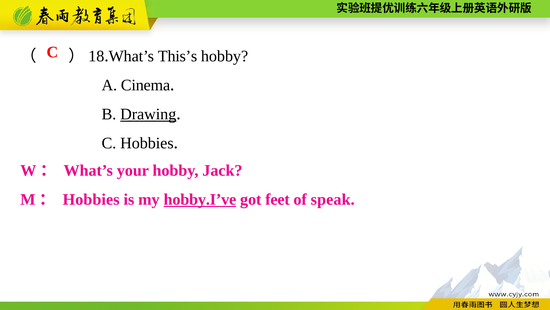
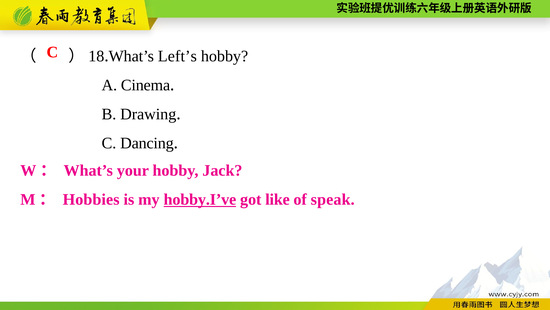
This’s: This’s -> Left’s (177, 56)
Drawing underline: present -> none (148, 114)
C Hobbies: Hobbies -> Dancing (147, 143)
feet: feet -> like (278, 199)
